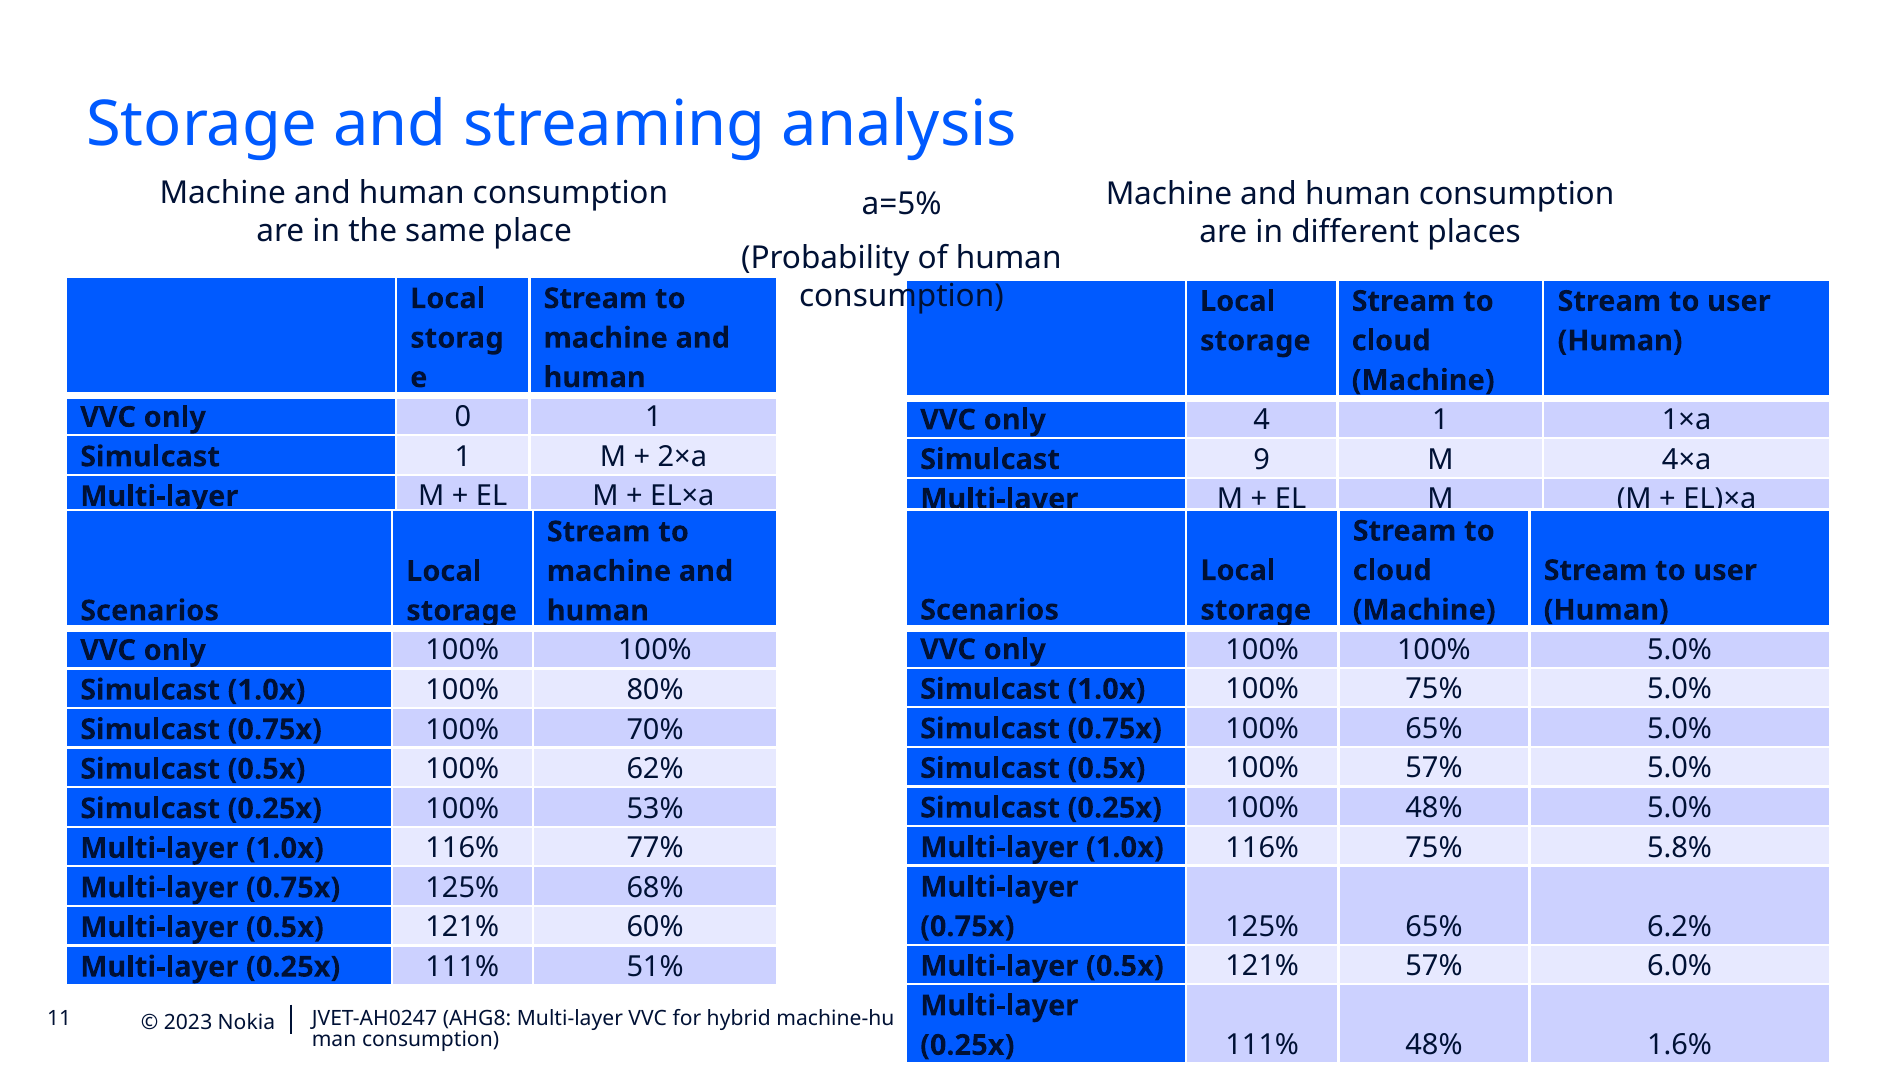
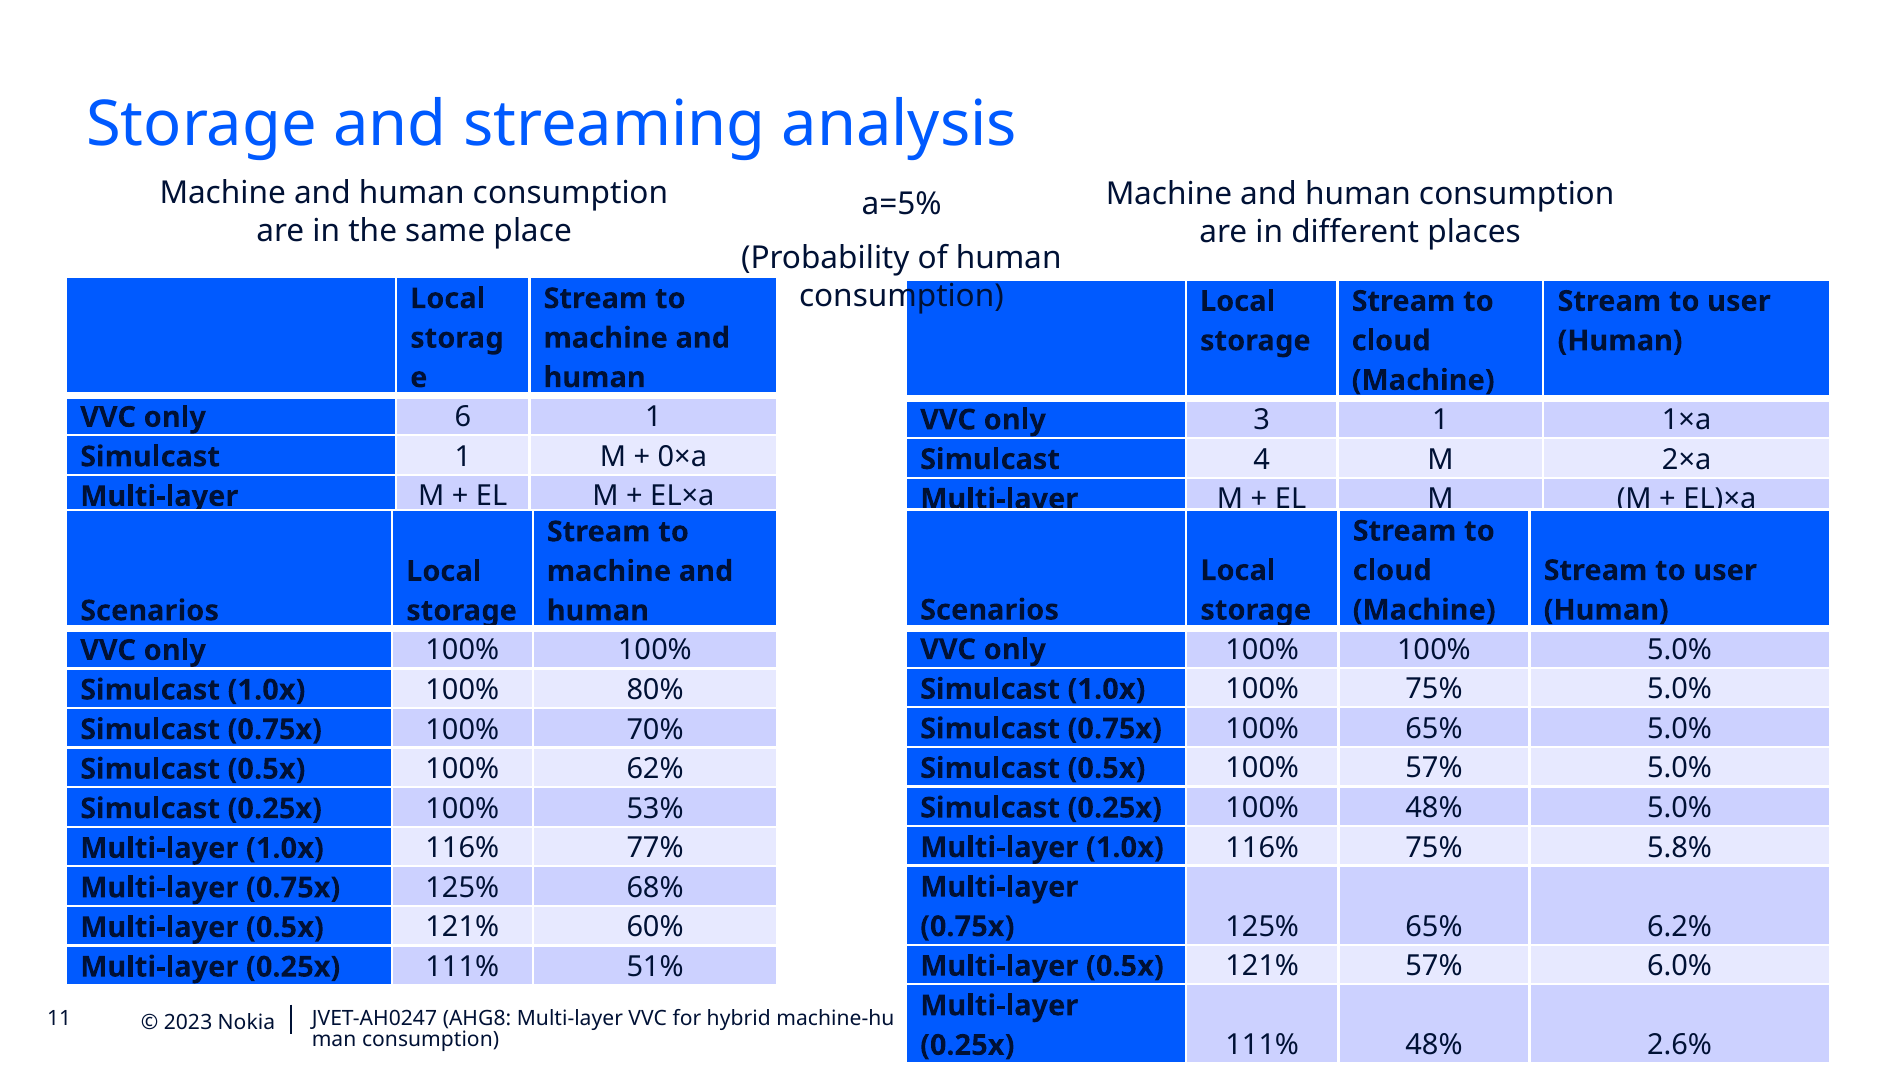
0: 0 -> 6 (463, 417)
4: 4 -> 3 (1262, 420)
2×a: 2×a -> 0×a (682, 457)
9: 9 -> 4 (1262, 459)
4×a: 4×a -> 2×a (1687, 459)
1.6%: 1.6% -> 2.6% (1680, 1045)
